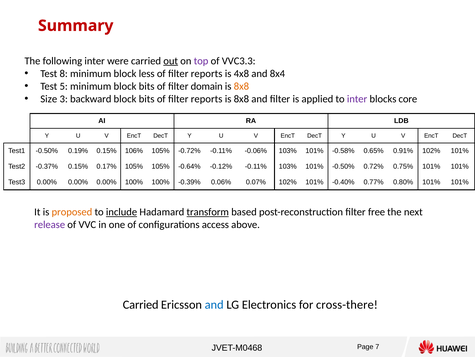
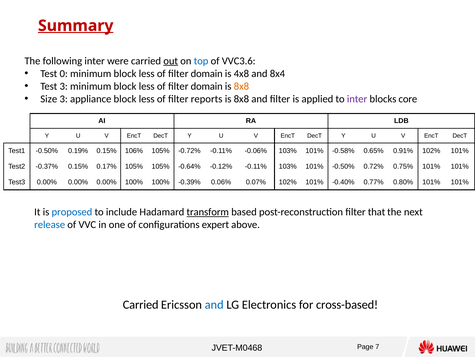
Summary underline: none -> present (76, 26)
top colour: purple -> blue (201, 61)
VVC3.3: VVC3.3 -> VVC3.6 (239, 61)
8: 8 -> 0 (64, 73)
reports: reports -> domain (207, 73)
Test 5: 5 -> 3 (64, 86)
bits: bits -> less (147, 86)
backward: backward -> appliance (91, 99)
bits: bits -> less (147, 99)
proposed colour: orange -> blue (72, 212)
include underline: present -> none (122, 212)
free: free -> that (377, 212)
release colour: purple -> blue (50, 224)
access: access -> expert (215, 224)
cross-there: cross-there -> cross-based (347, 304)
